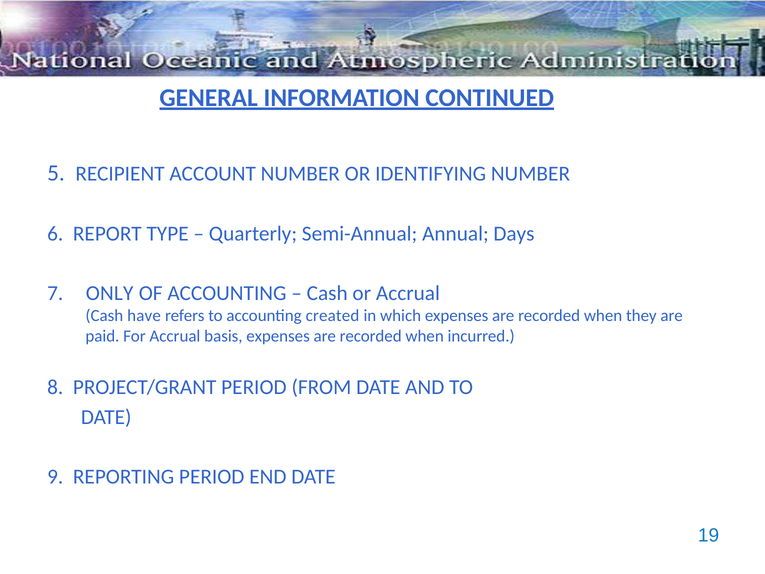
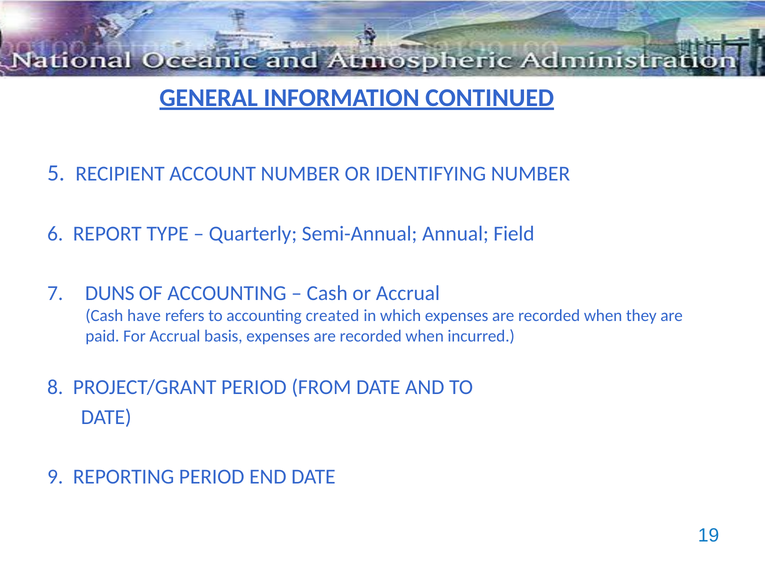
Days: Days -> Field (514, 233)
ONLY: ONLY -> DUNS (110, 293)
